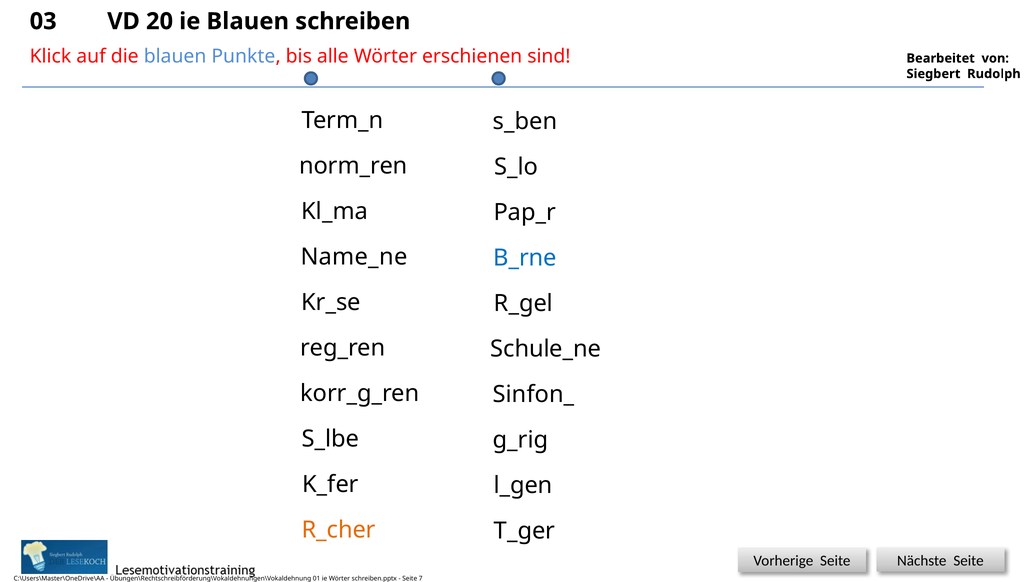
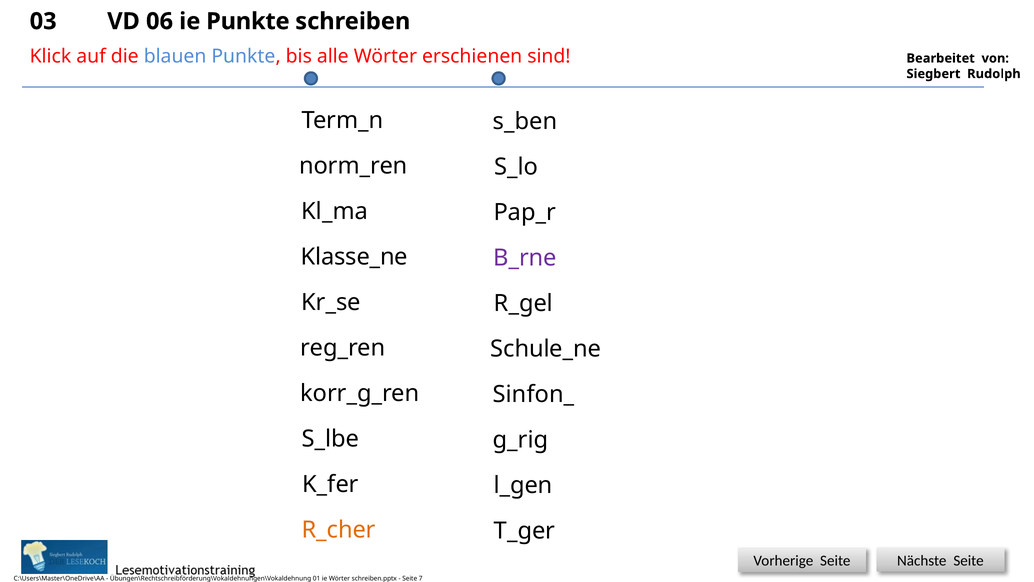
20: 20 -> 06 (160, 21)
ie Blauen: Blauen -> Punkte (248, 21)
Name_ne: Name_ne -> Klasse_ne (354, 257)
B_rne colour: blue -> purple (525, 258)
